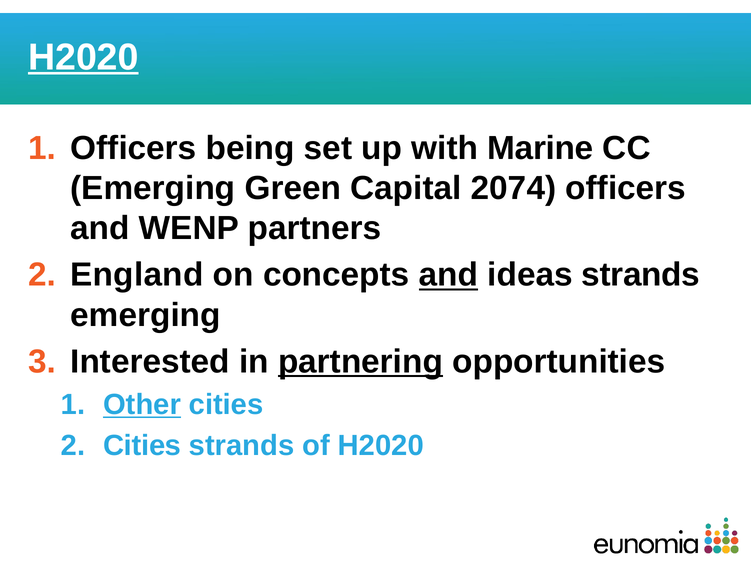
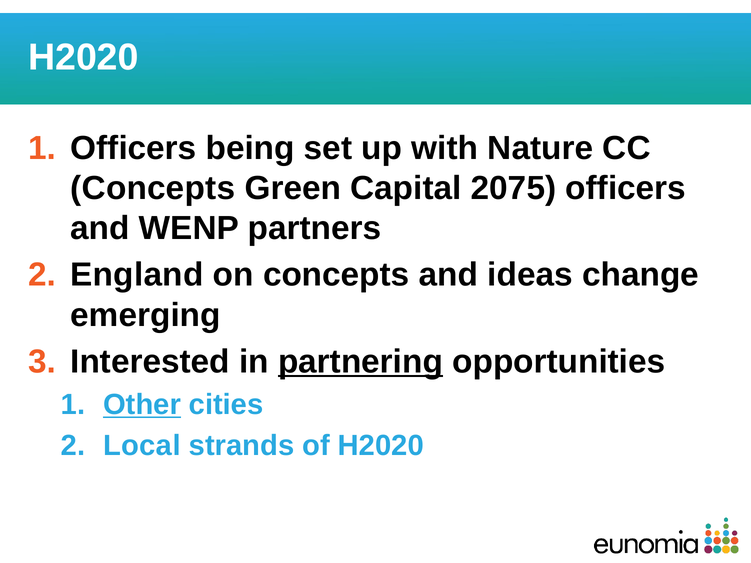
H2020 underline: present -> none (83, 57)
Marine: Marine -> Nature (540, 148)
Emerging: Emerging -> Concepts (153, 188)
2074: 2074 -> 2075 (514, 188)
and underline: present -> none (448, 275)
ideas strands: strands -> change (641, 275)
Cities: Cities -> Local (142, 446)
